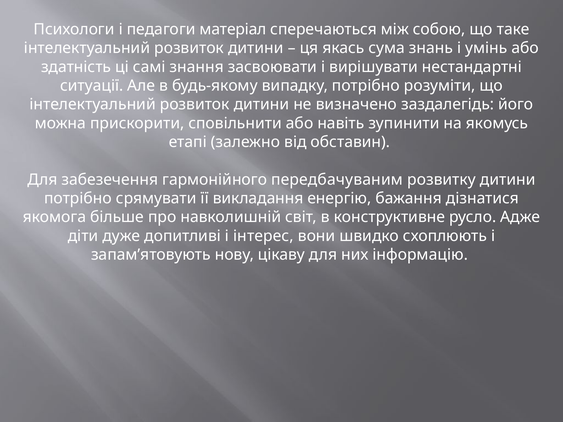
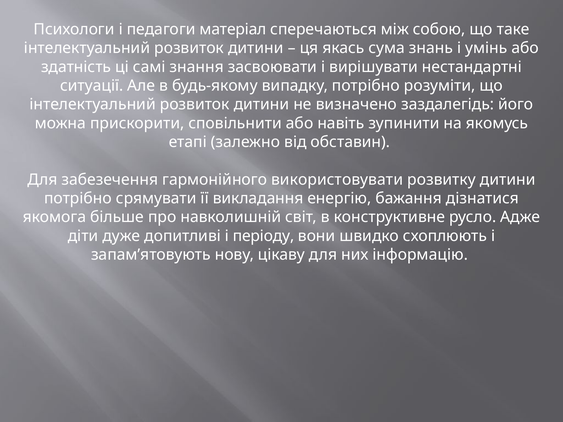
передбачуваним: передбачуваним -> використовувати (337, 180)
інтерес: інтерес -> періоду (264, 236)
